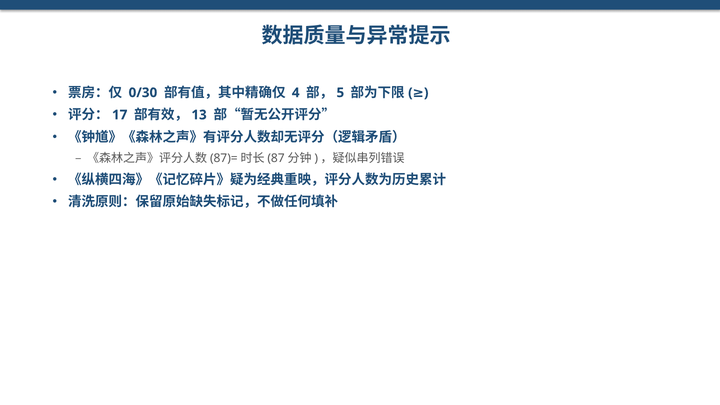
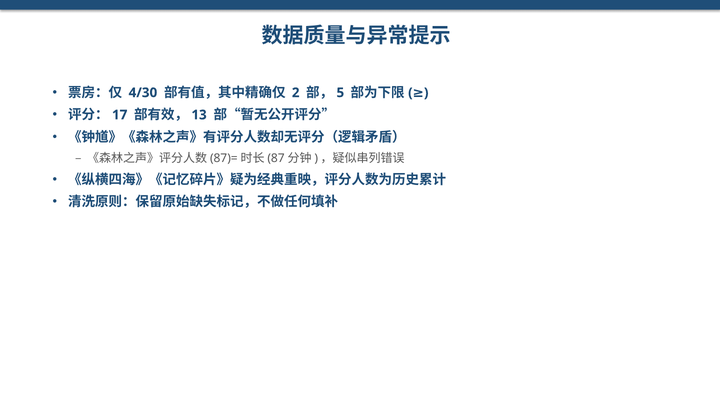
0/30: 0/30 -> 4/30 (143, 93)
4: 4 -> 2 (296, 93)
